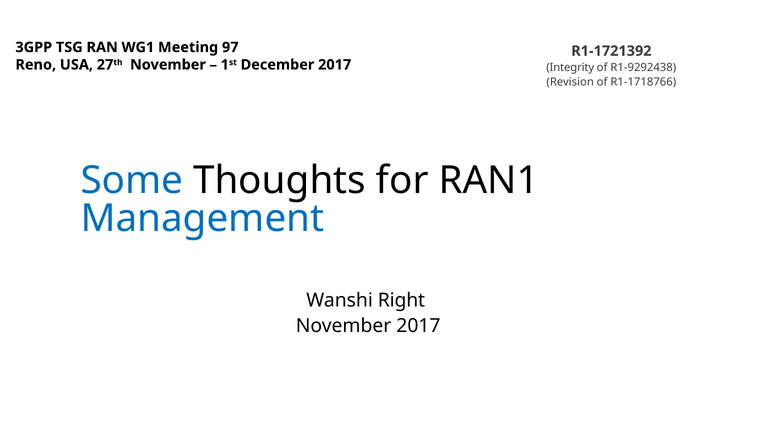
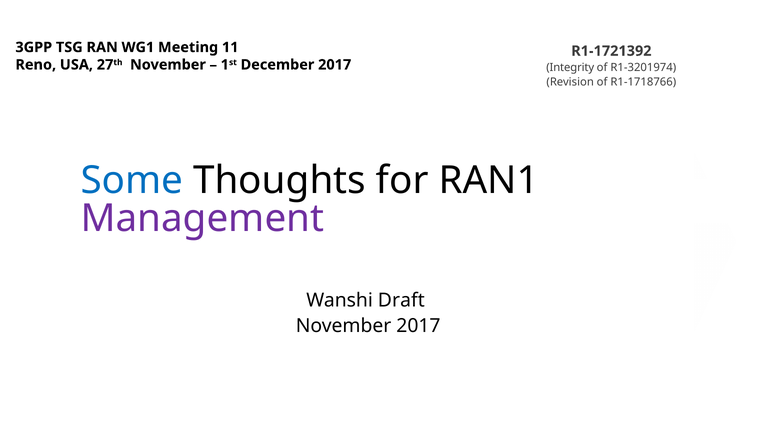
97: 97 -> 11 (230, 47)
R1-9292438: R1-9292438 -> R1-3201974 (643, 67)
Management colour: blue -> purple (202, 219)
Right: Right -> Draft (401, 300)
